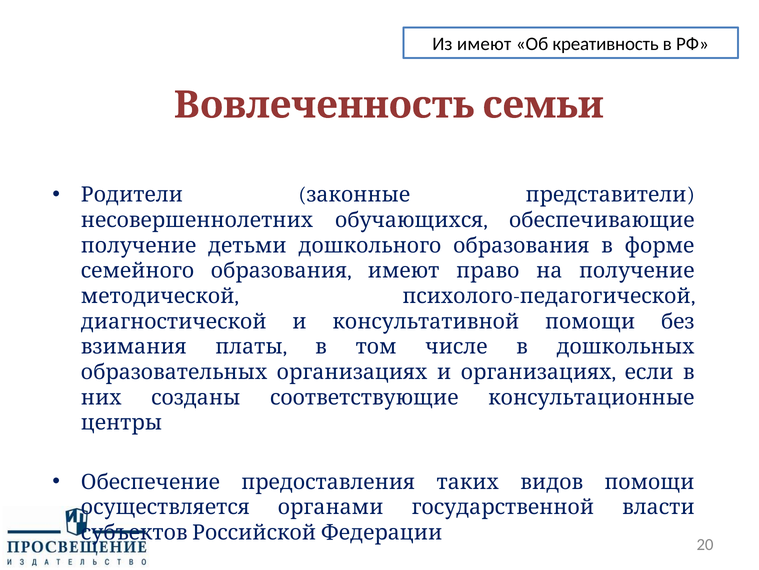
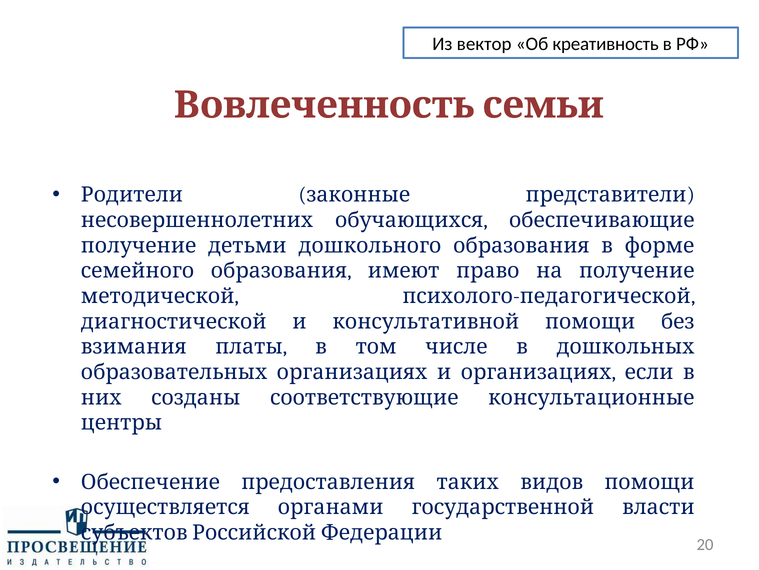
Из имеют: имеют -> вектор (484, 44)
